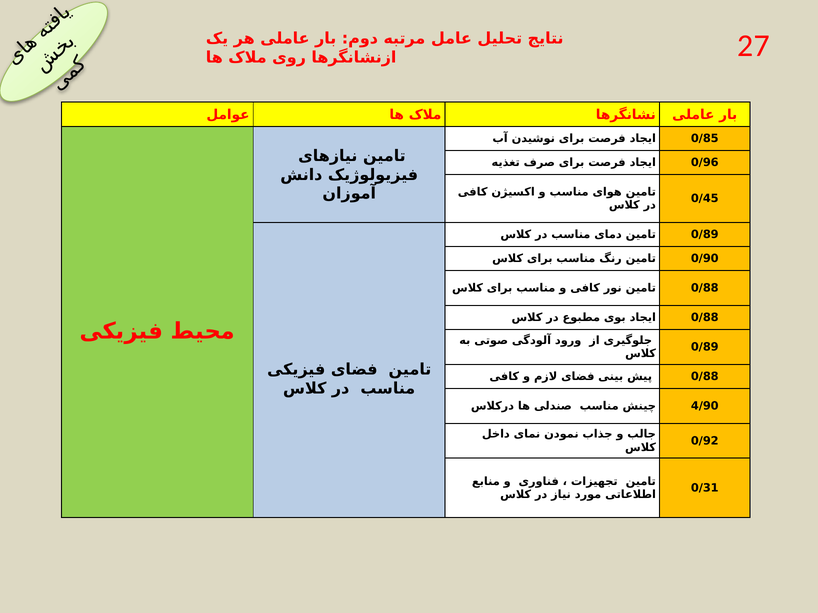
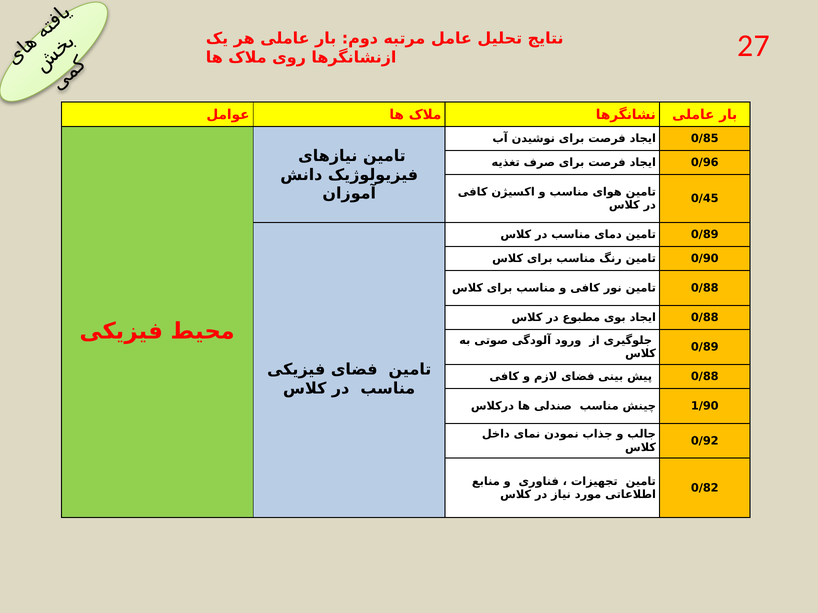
4/90: 4/90 -> 1/90 (705, 406)
0/31: 0/31 -> 0/82 (705, 488)
